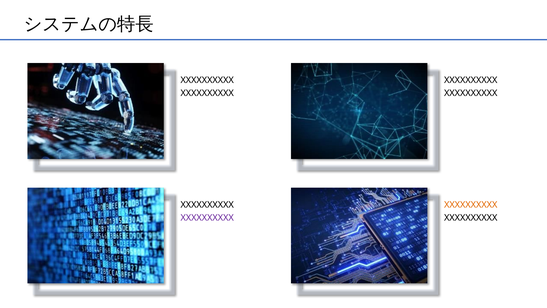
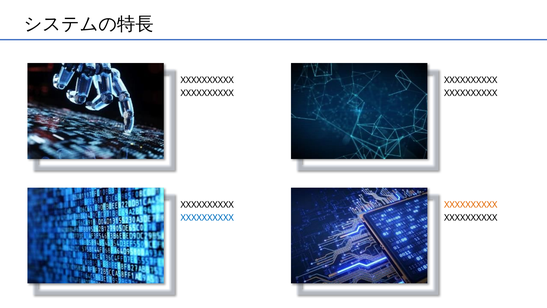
XXXXXXXXXX colour: purple -> blue (207, 217)
